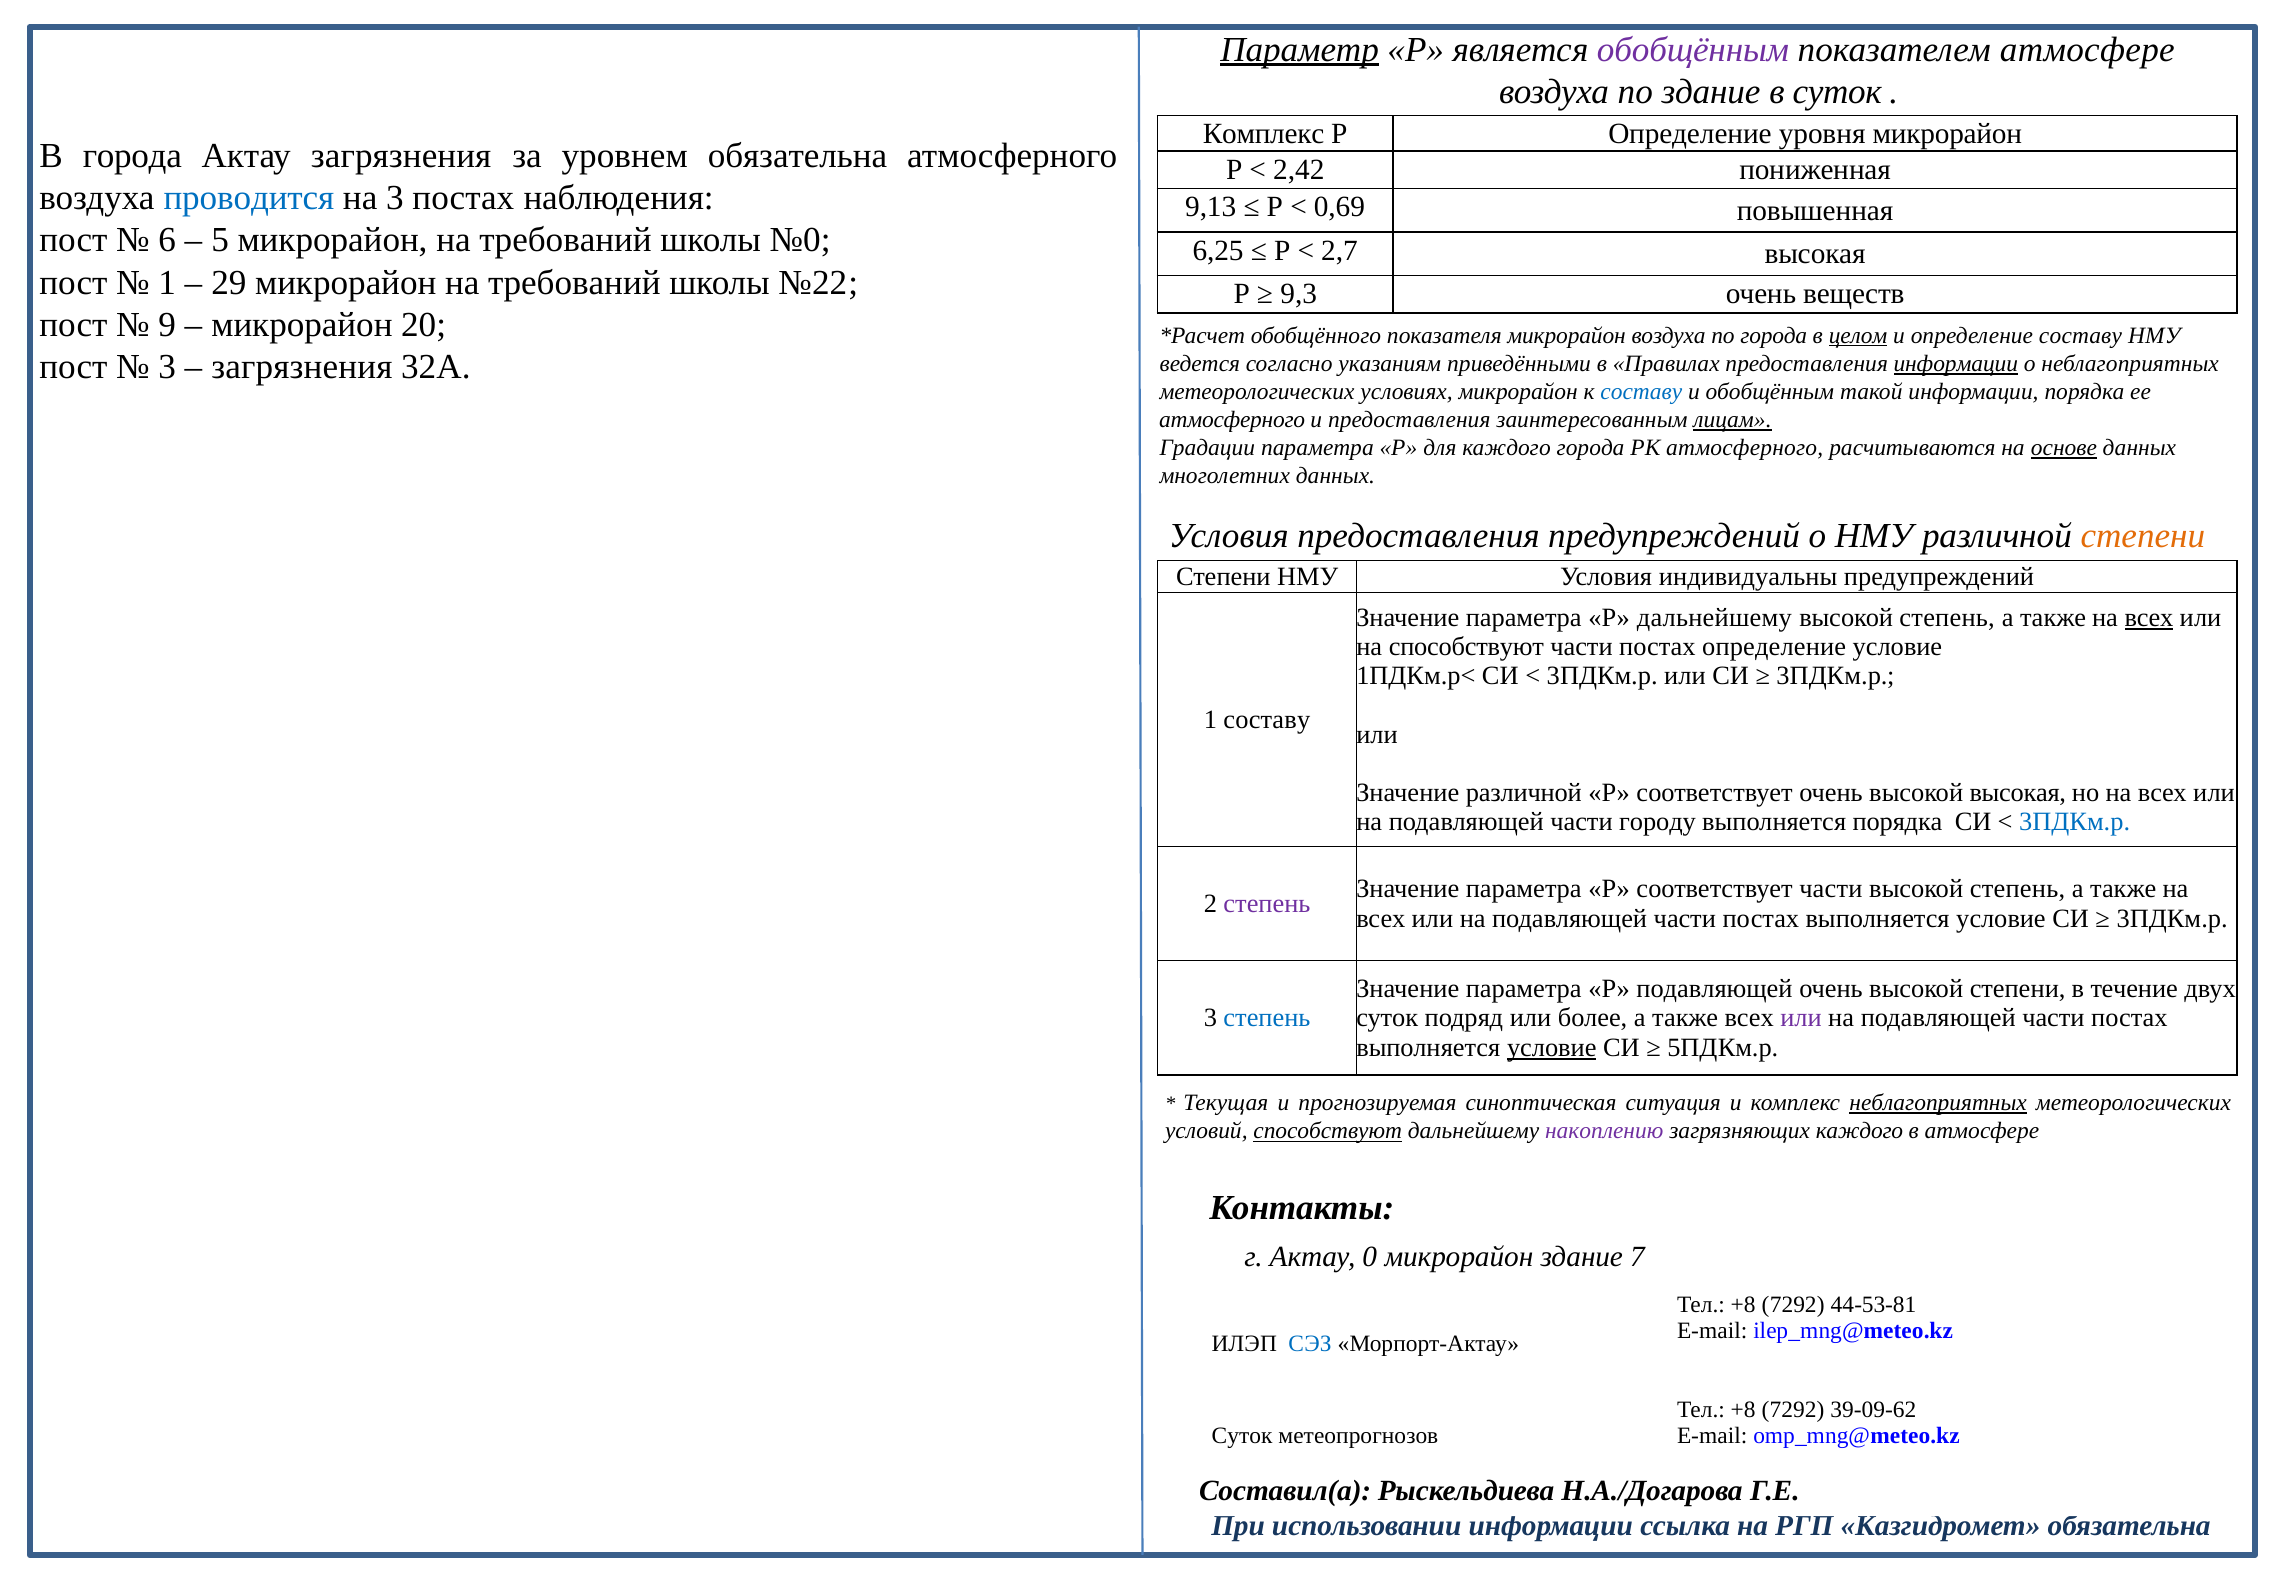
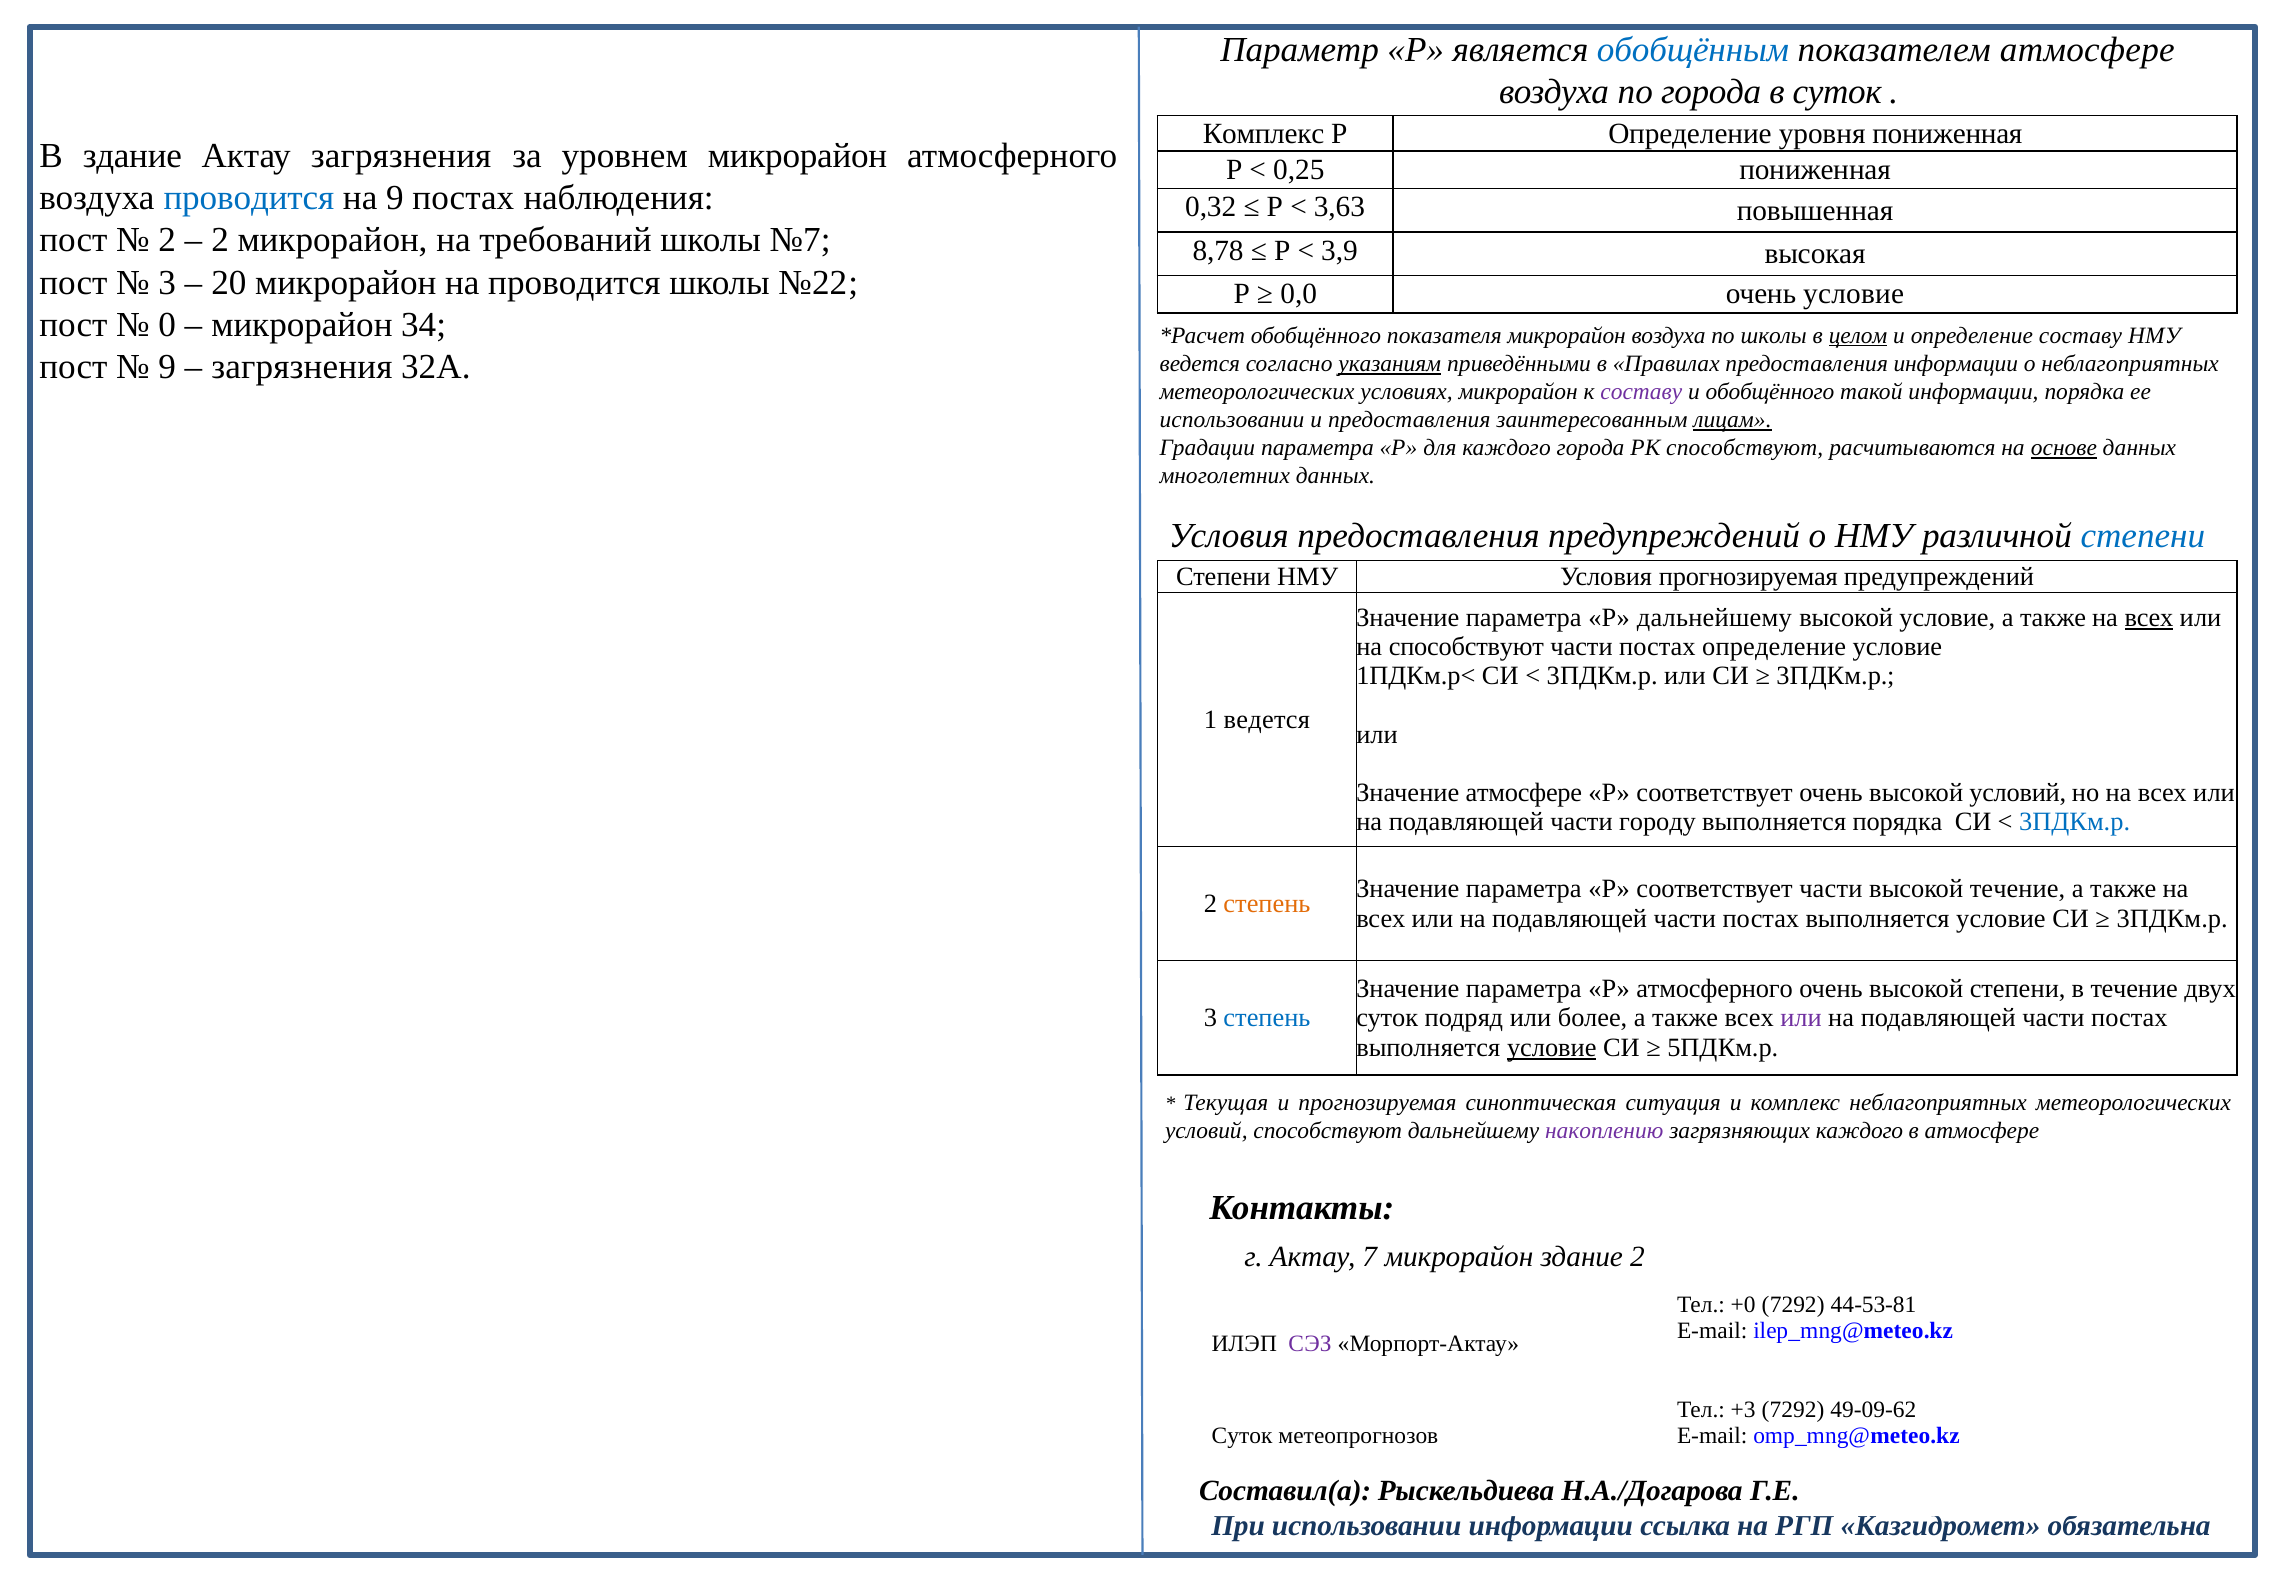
Параметр underline: present -> none (1300, 49)
обобщённым colour: purple -> blue (1693, 49)
по здание: здание -> города (1711, 92)
уровня микрорайон: микрорайон -> пониженная (1947, 133)
В города: города -> здание (132, 156)
уровнем обязательна: обязательна -> микрорайон (798, 156)
2,42: 2,42 -> 0,25 (1299, 170)
на 3: 3 -> 9 (395, 198)
9,13: 9,13 -> 0,32 (1211, 207)
0,69: 0,69 -> 3,63 (1339, 207)
6: 6 -> 2 (167, 240)
5: 5 -> 2 (220, 240)
№0: №0 -> №7 (800, 240)
6,25: 6,25 -> 8,78 (1218, 250)
2,7: 2,7 -> 3,9 (1339, 250)
1: 1 -> 3 (167, 283)
29: 29 -> 20 (229, 283)
требований: требований -> проводится (574, 283)
9,3: 9,3 -> 0,0 (1299, 294)
очень веществ: веществ -> условие (1854, 294)
9: 9 -> 0 (167, 325)
20: 20 -> 34 (424, 325)
по города: города -> школы (1774, 336)
3: 3 -> 9 (167, 367)
указаниям underline: none -> present (1390, 364)
информации underline: present -> none (1956, 364)
составу colour: blue -> purple (1641, 392)
и обобщённым: обобщённым -> обобщённого (1770, 392)
атмосферного: атмосферного -> использовании (1232, 420)
РК атмосферного: атмосферного -> способствуют (1745, 448)
степени colour: orange -> blue (2143, 536)
Условия индивидуальны: индивидуальны -> прогнозируемая (1748, 577)
степень: степень -> условие (1947, 617)
1 составу: составу -> ведется (1267, 720)
Значение различной: различной -> атмосфере (1524, 793)
высокой высокая: высокая -> условий (2018, 793)
степень: степень -> течение (2018, 889)
степень colour: purple -> orange (1267, 904)
Р подавляющей: подавляющей -> атмосферного (1715, 989)
неблагоприятных underline: present -> none (1938, 1103)
способствуют underline: present -> none (1328, 1131)
0: 0 -> 7 (1370, 1257)
здание 7: 7 -> 2 (1638, 1257)
+8: +8 -> +0 (1743, 1304)
СЭЗ colour: blue -> purple (1310, 1343)
+8: +8 -> +3 (1743, 1410)
39-09-62: 39-09-62 -> 49-09-62 (1873, 1410)
